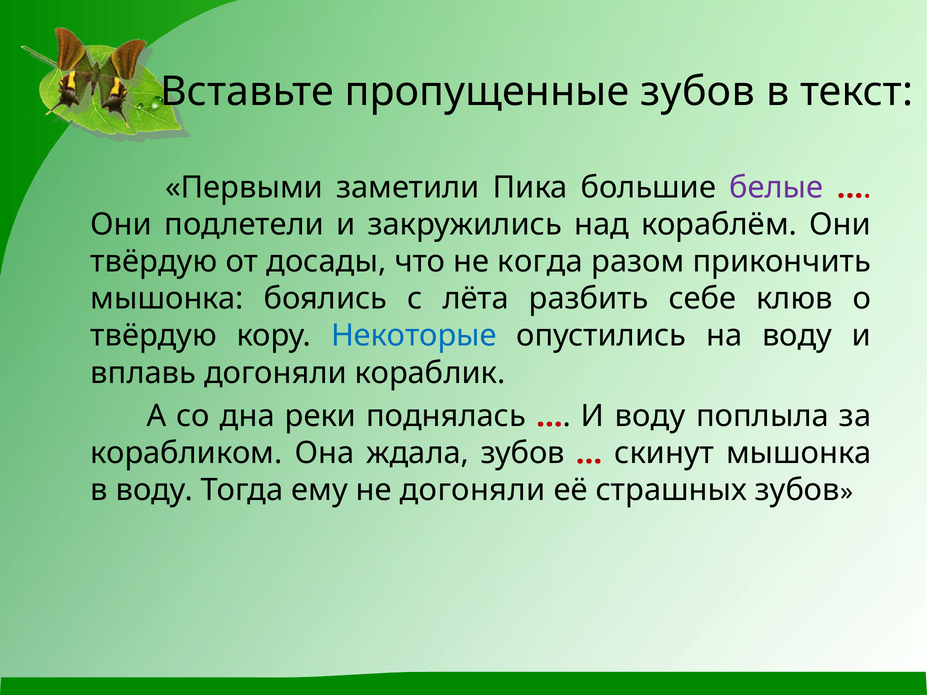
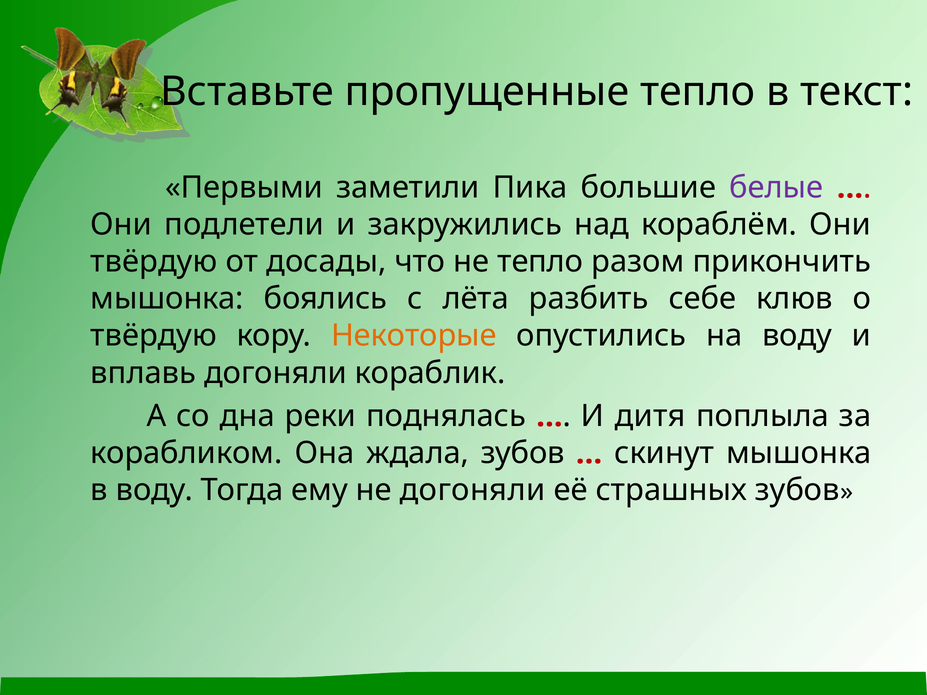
пропущенные зубов: зубов -> тепло (698, 92)
не когда: когда -> тепло (540, 262)
Некоторые colour: blue -> orange (414, 336)
И воду: воду -> дитя (650, 416)
